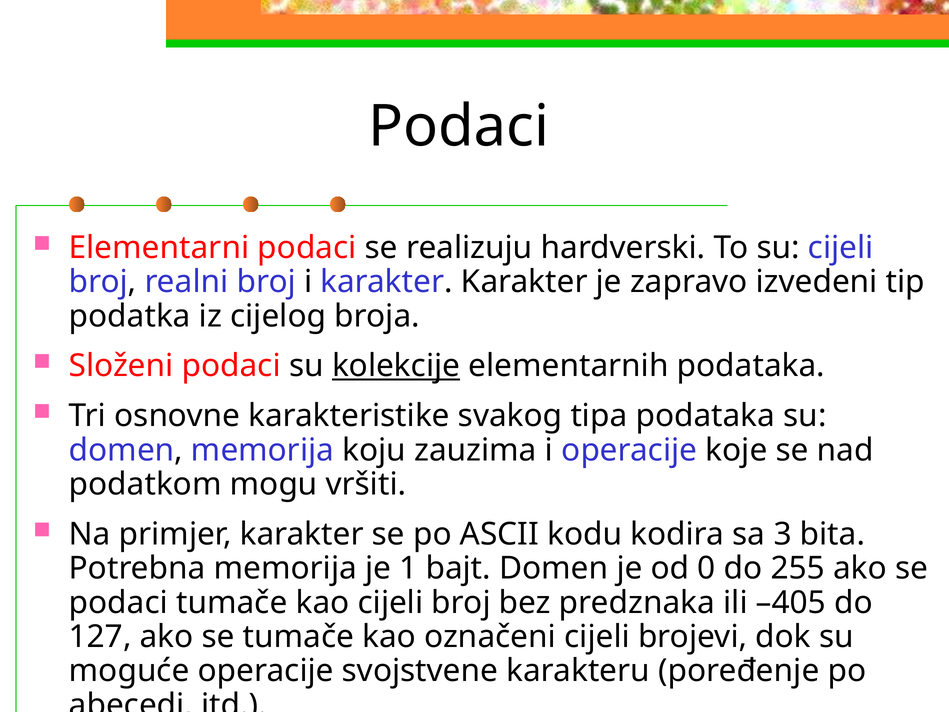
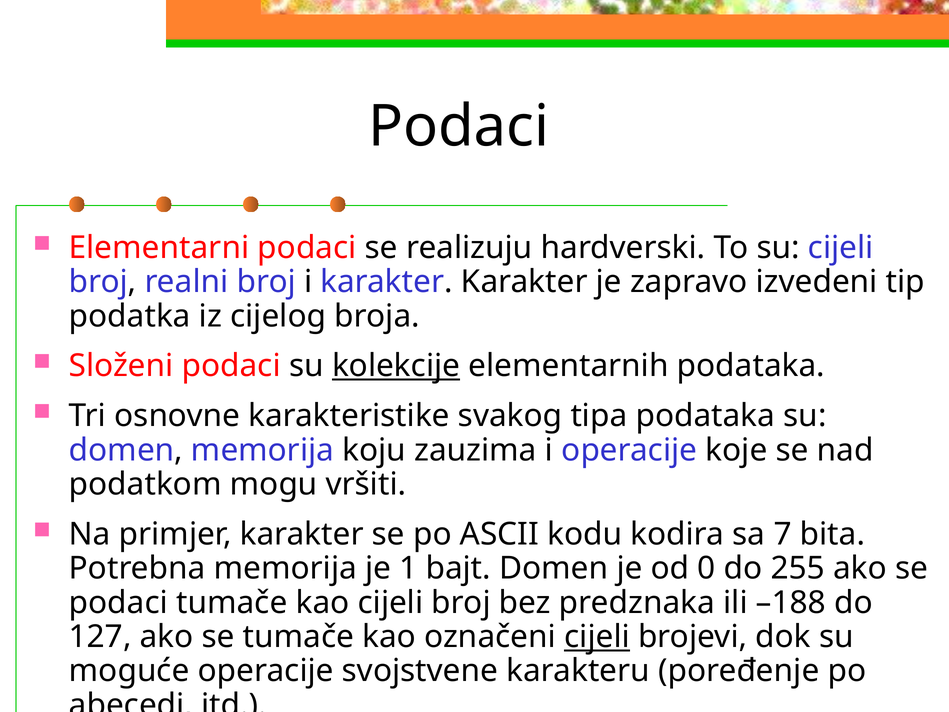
3: 3 -> 7 (783, 534)
–405: –405 -> –188 (791, 602)
cijeli underline: none -> present (597, 637)
